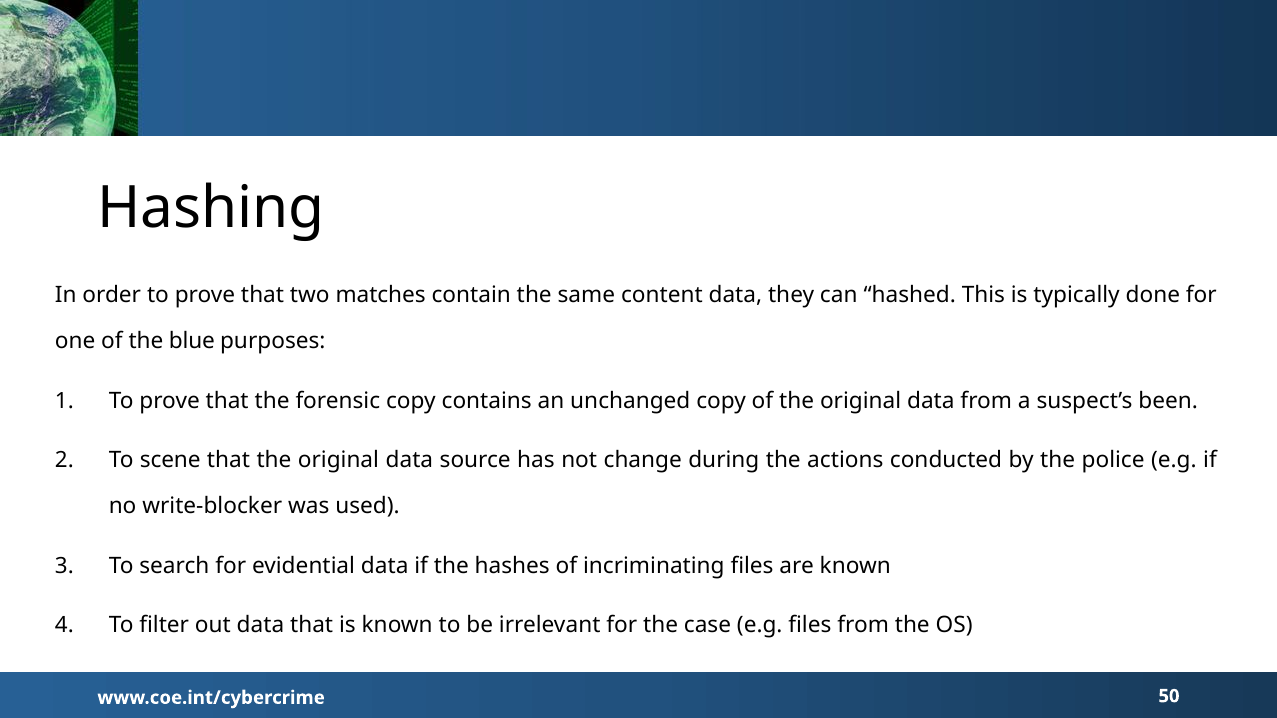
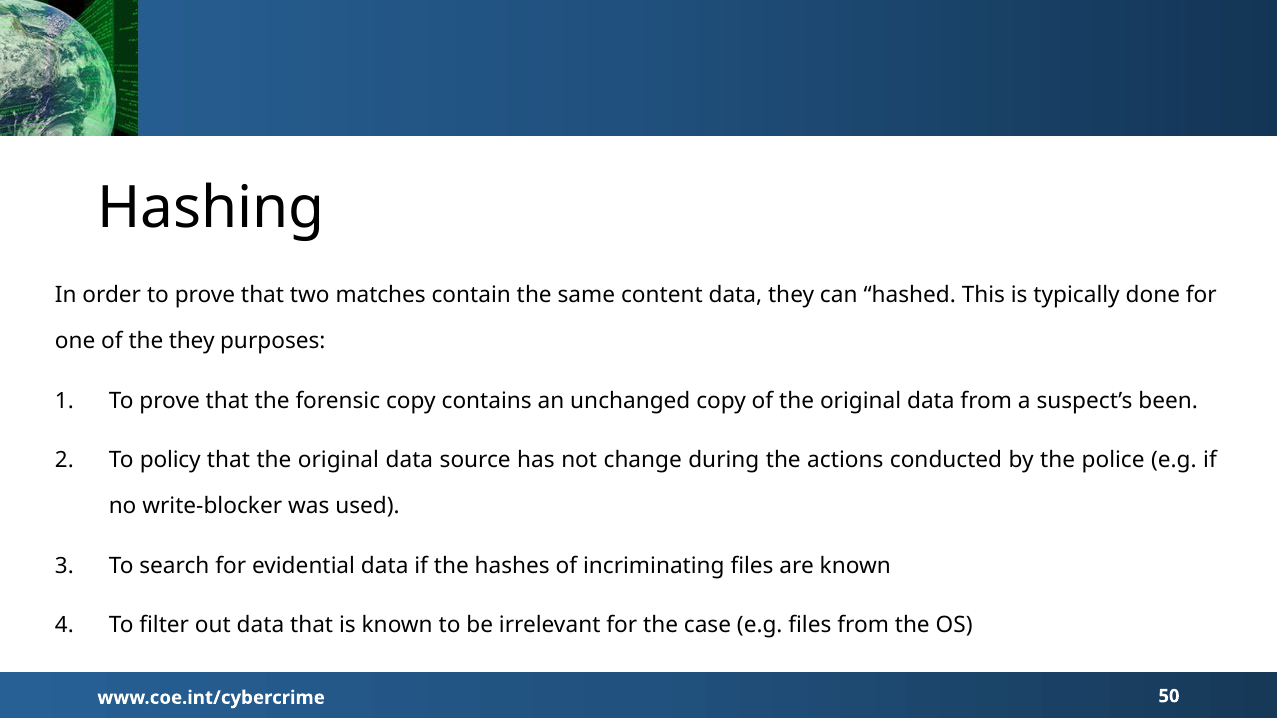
the blue: blue -> they (192, 342)
scene: scene -> policy (170, 461)
